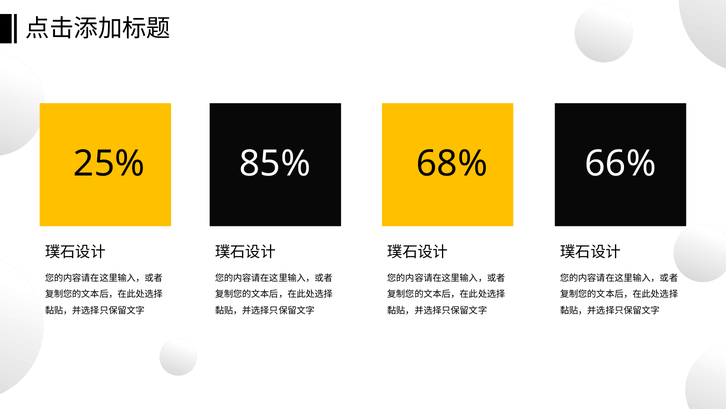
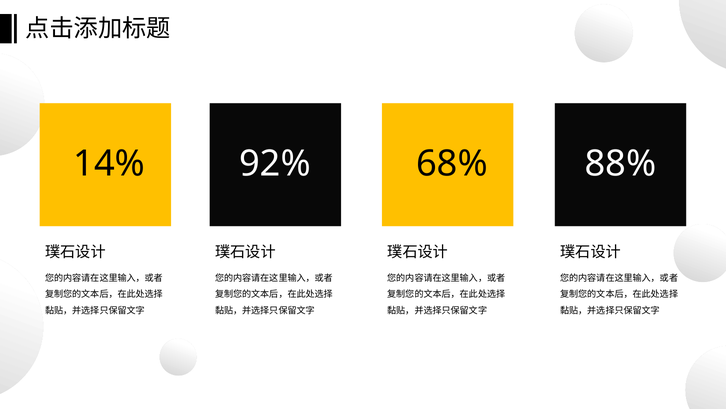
25%: 25% -> 14% (109, 163)
85%: 85% -> 92% (275, 163)
66%: 66% -> 88% (621, 163)
